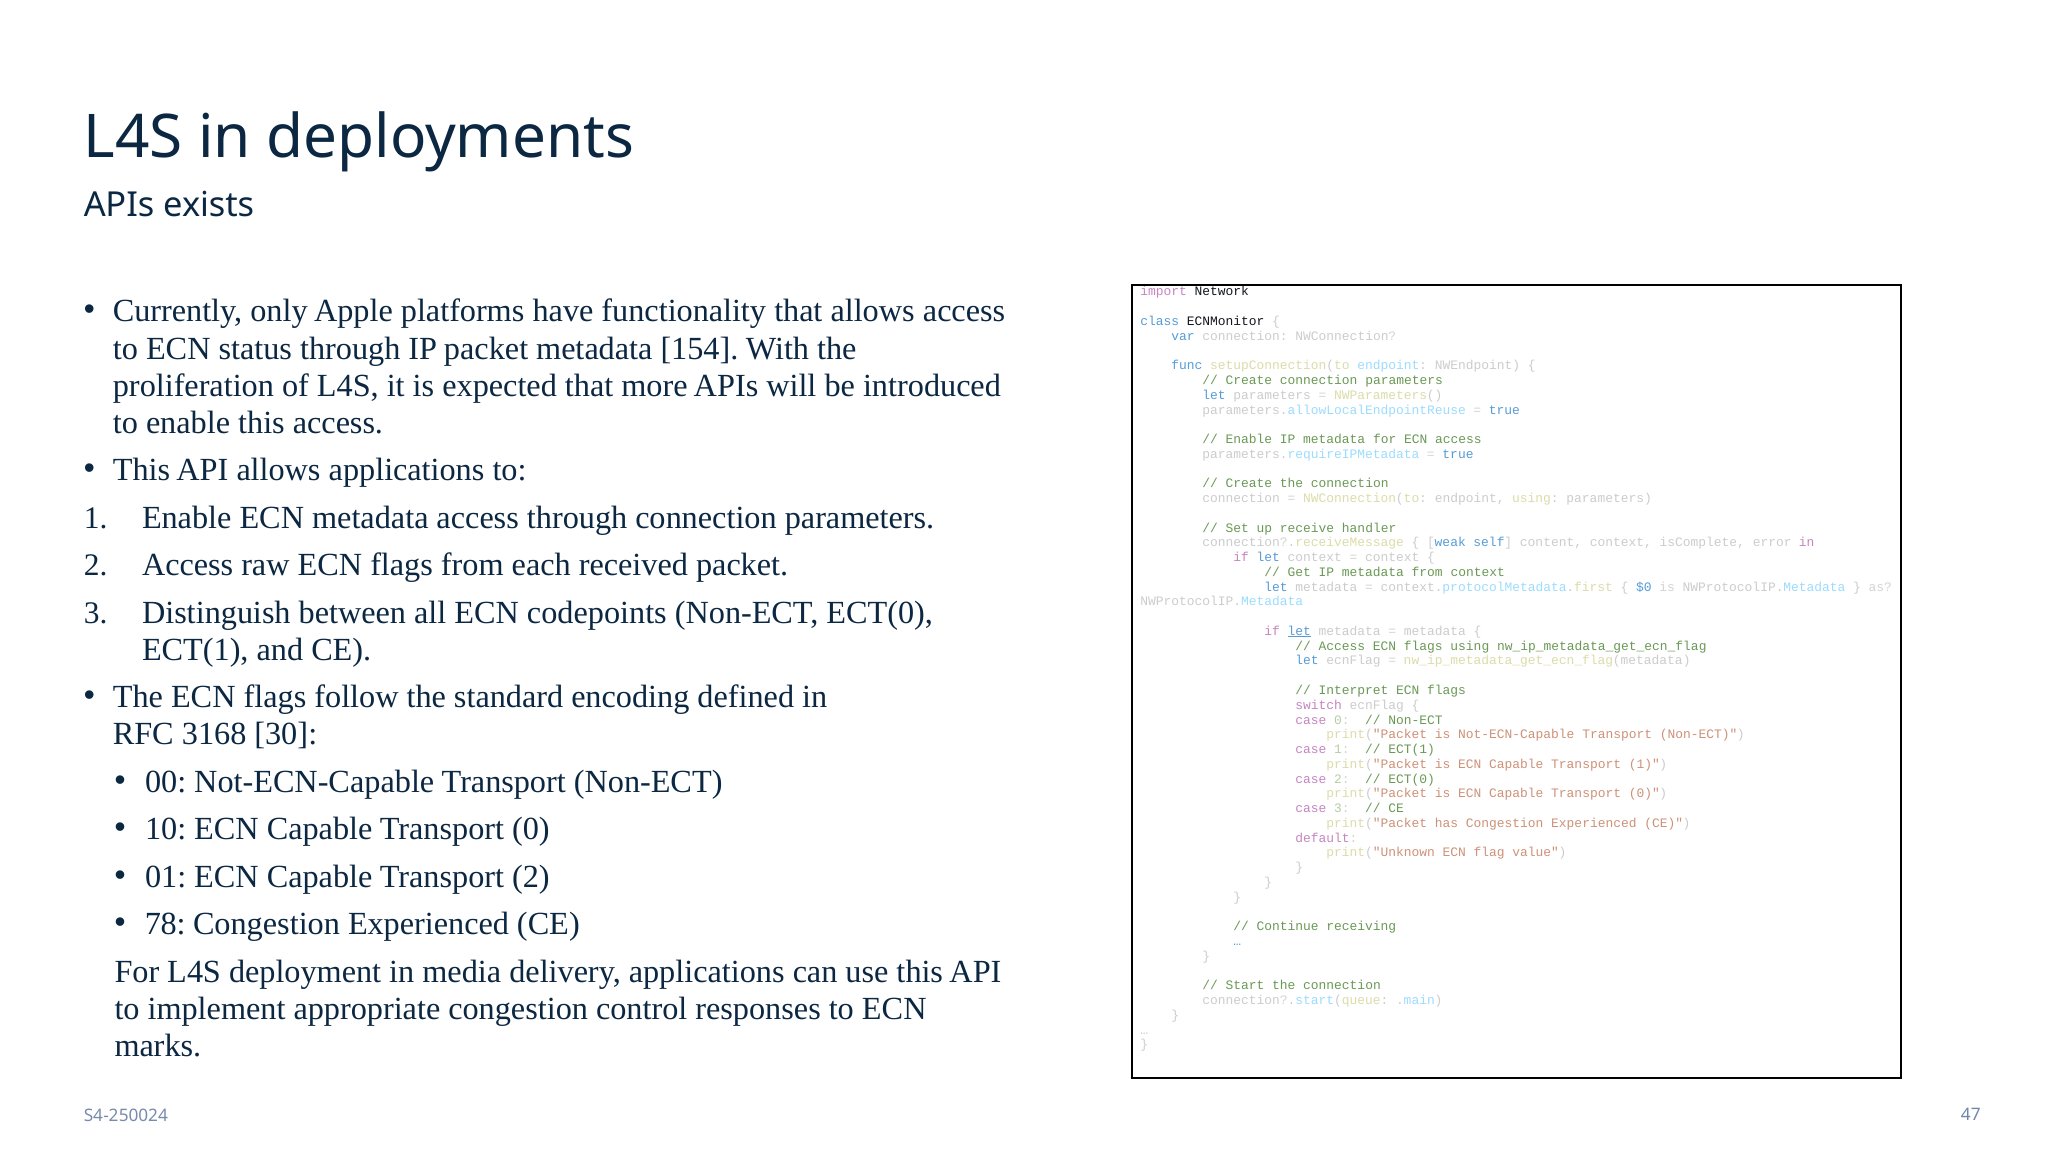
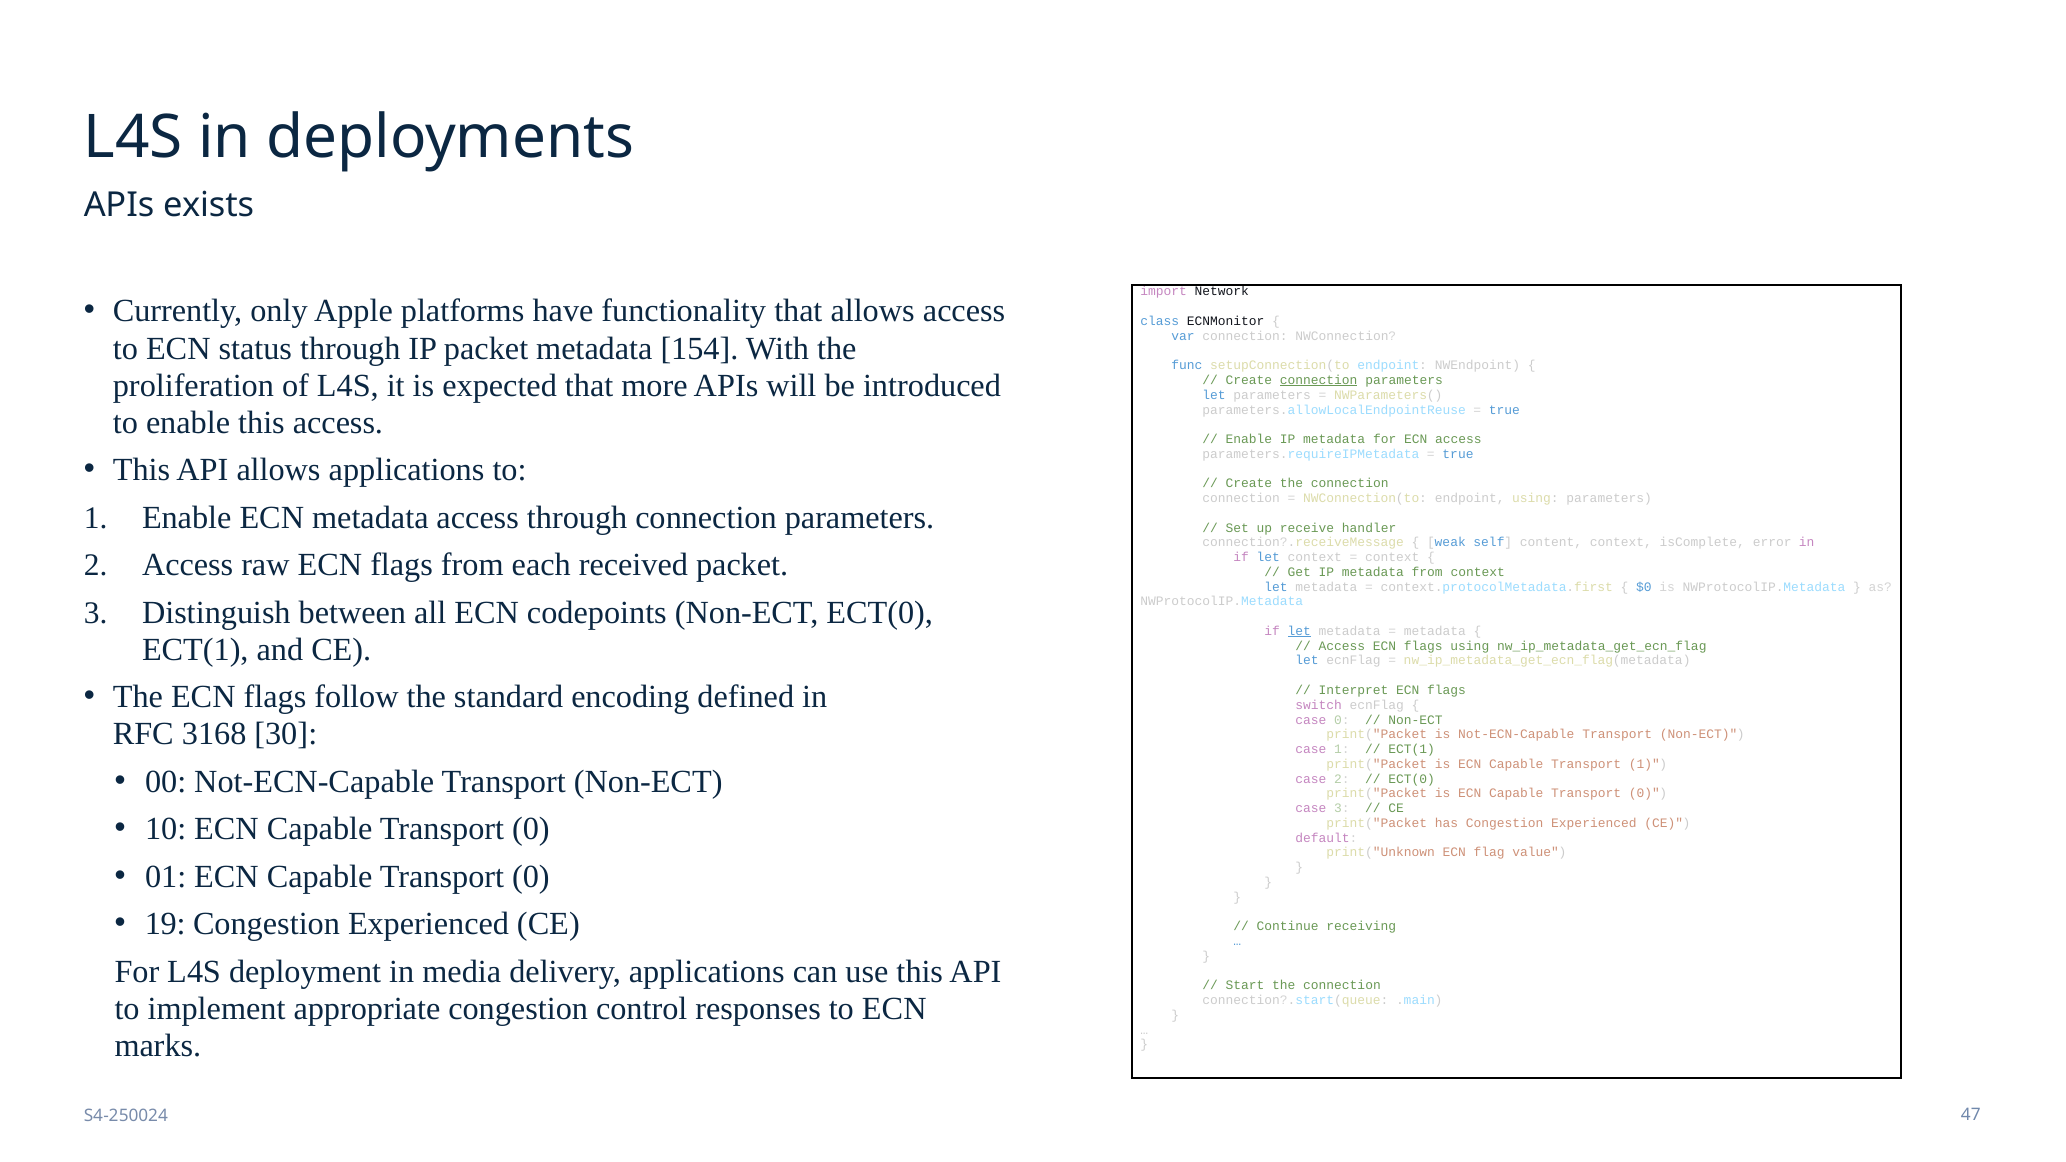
connection underline: none -> present (1319, 380)
2: 2 -> 0 (531, 877)
78: 78 -> 19 (165, 924)
